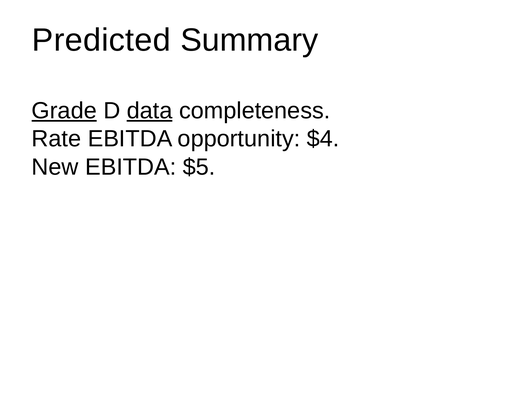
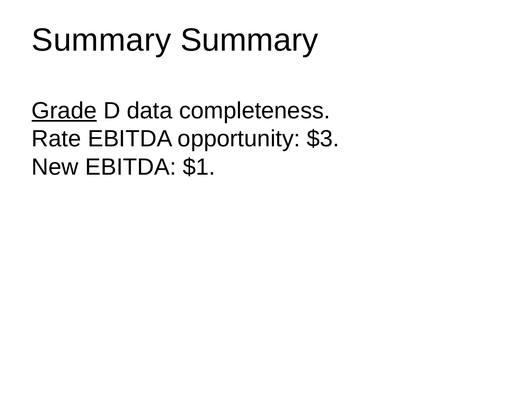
Predicted: Predicted -> Summary (101, 40)
data underline: present -> none (150, 111)
$4: $4 -> $3 (323, 139)
$5: $5 -> $1 (199, 167)
